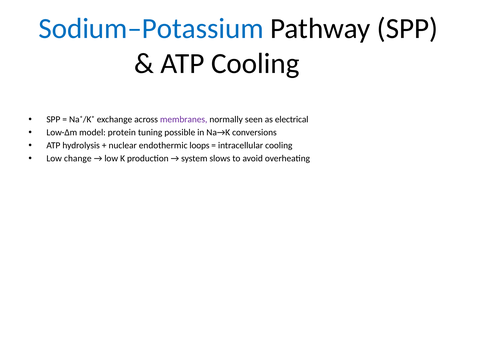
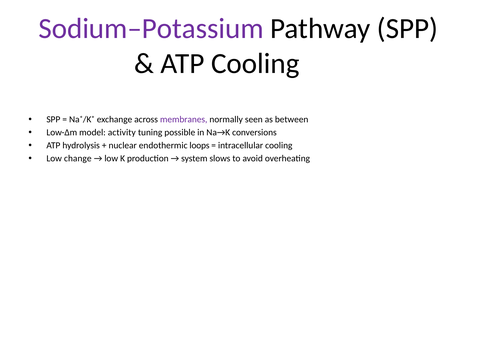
Sodium–Potassium colour: blue -> purple (151, 29)
electrical: electrical -> between (292, 119)
protein: protein -> activity (122, 132)
